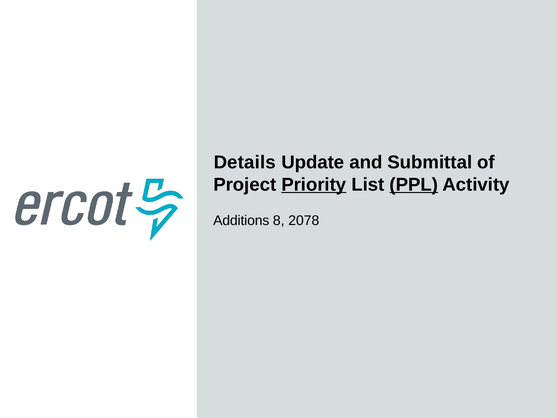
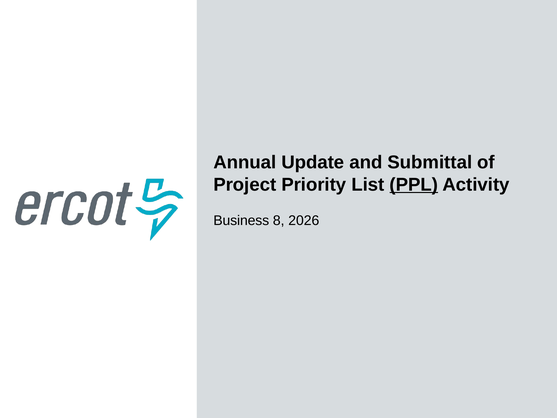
Details: Details -> Annual (245, 162)
Priority underline: present -> none (314, 184)
Additions: Additions -> Business (241, 220)
2078: 2078 -> 2026 (304, 220)
